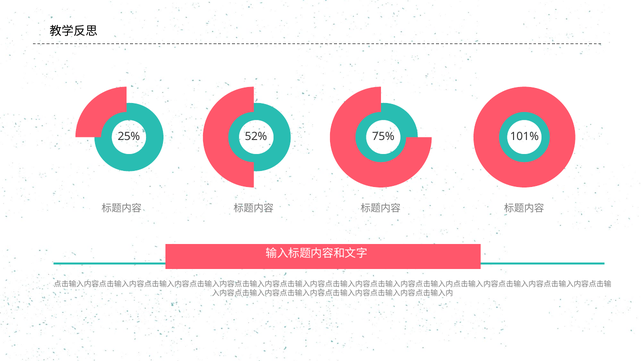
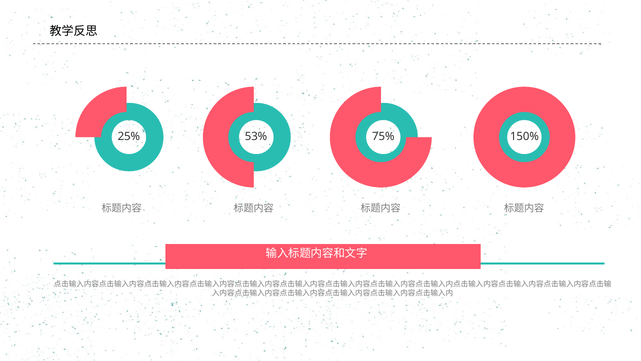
52%: 52% -> 53% (256, 136)
101%: 101% -> 150% (524, 136)
